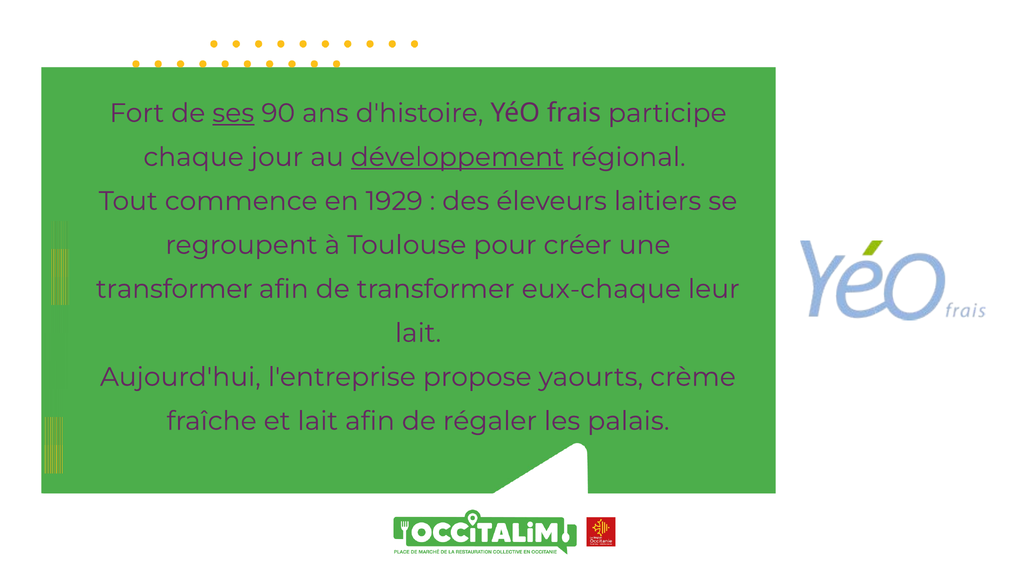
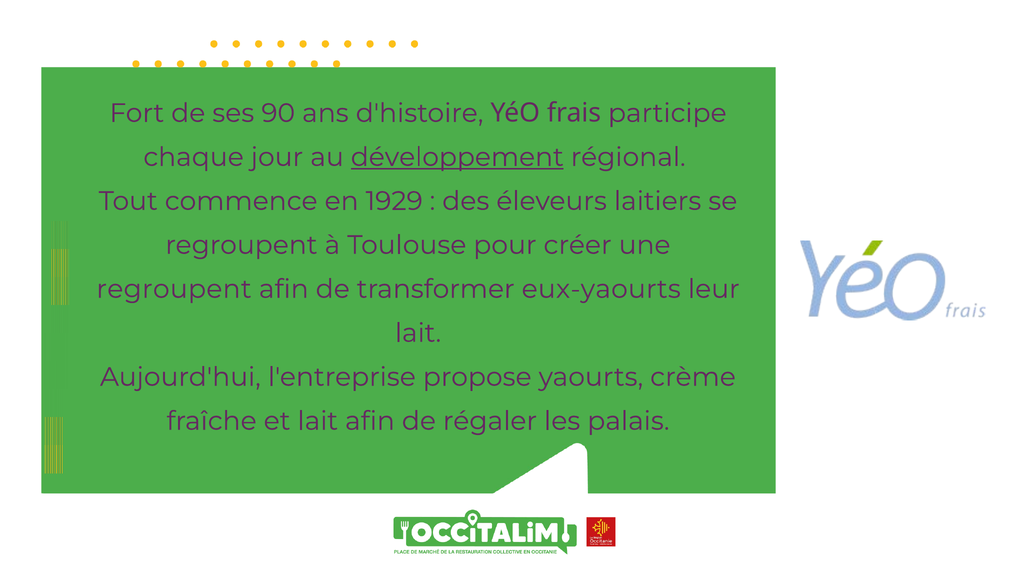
ses underline: present -> none (233, 113)
transformer: transformer -> regroupent (174, 289)
eux-chaque: eux-chaque -> eux-yaourts (601, 289)
